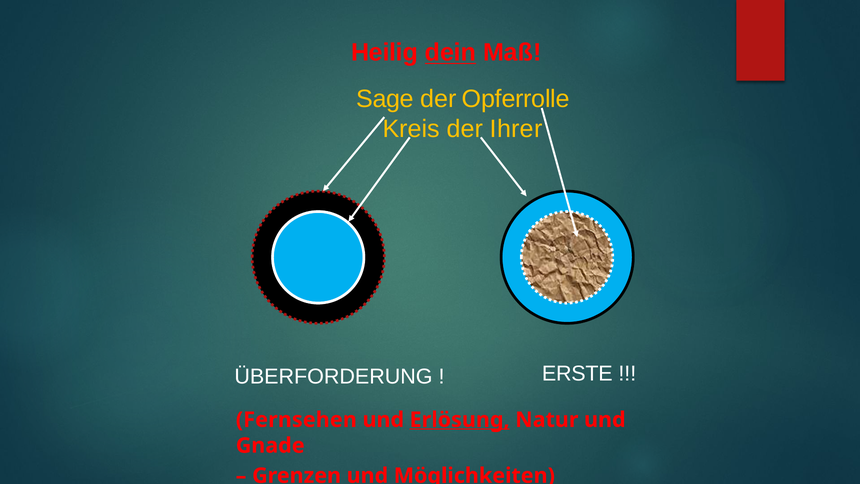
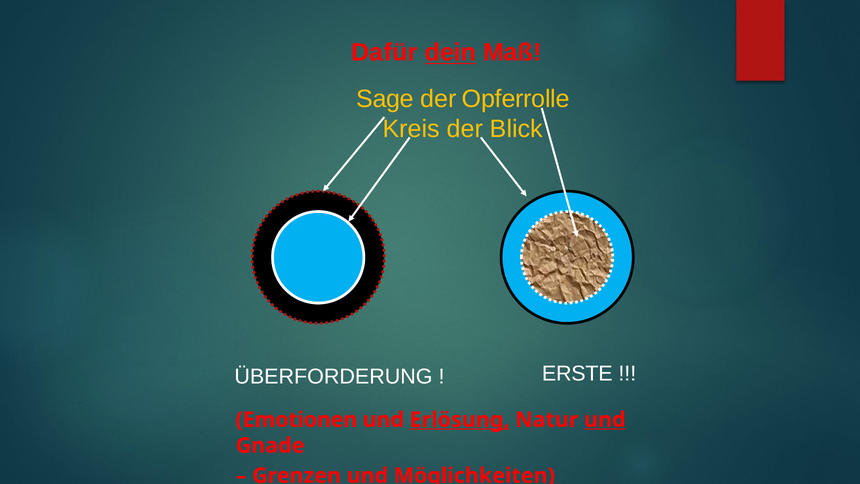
Heilig: Heilig -> Dafür (384, 52)
Ihrer: Ihrer -> Blick (516, 129)
Fernsehen: Fernsehen -> Emotionen (296, 420)
und underline: none -> present (605, 420)
